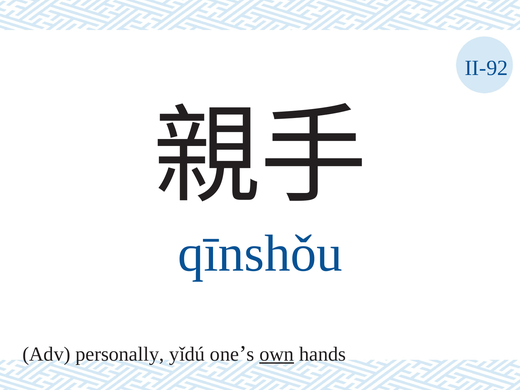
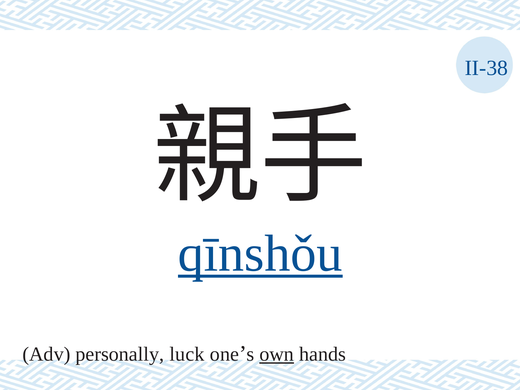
II-92: II-92 -> II-38 (486, 68)
qīnshǒu underline: none -> present (260, 254)
yǐdú: yǐdú -> luck (187, 354)
